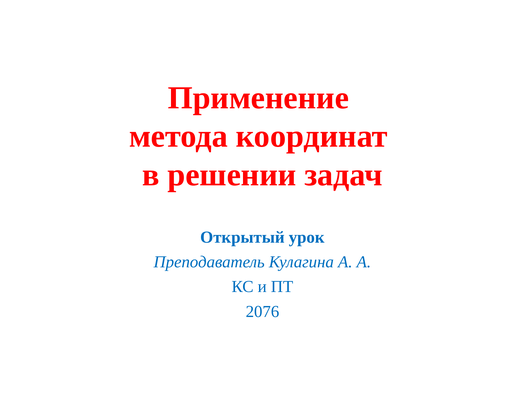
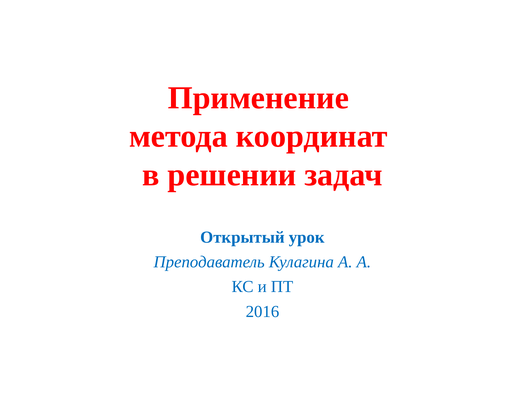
2076: 2076 -> 2016 (262, 311)
